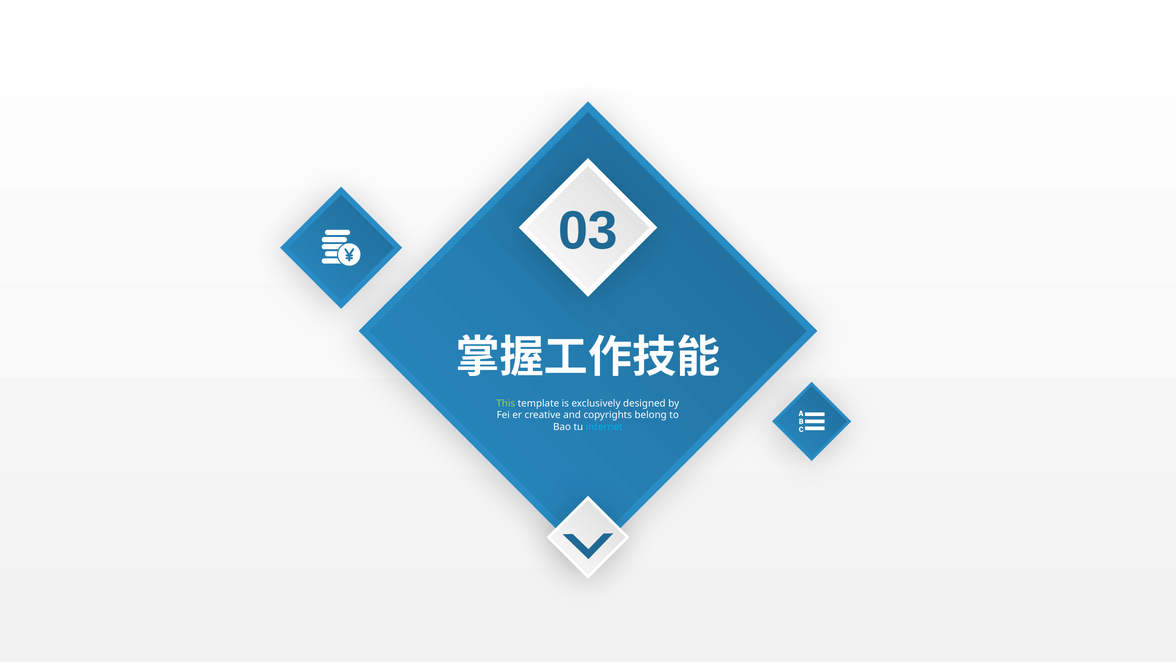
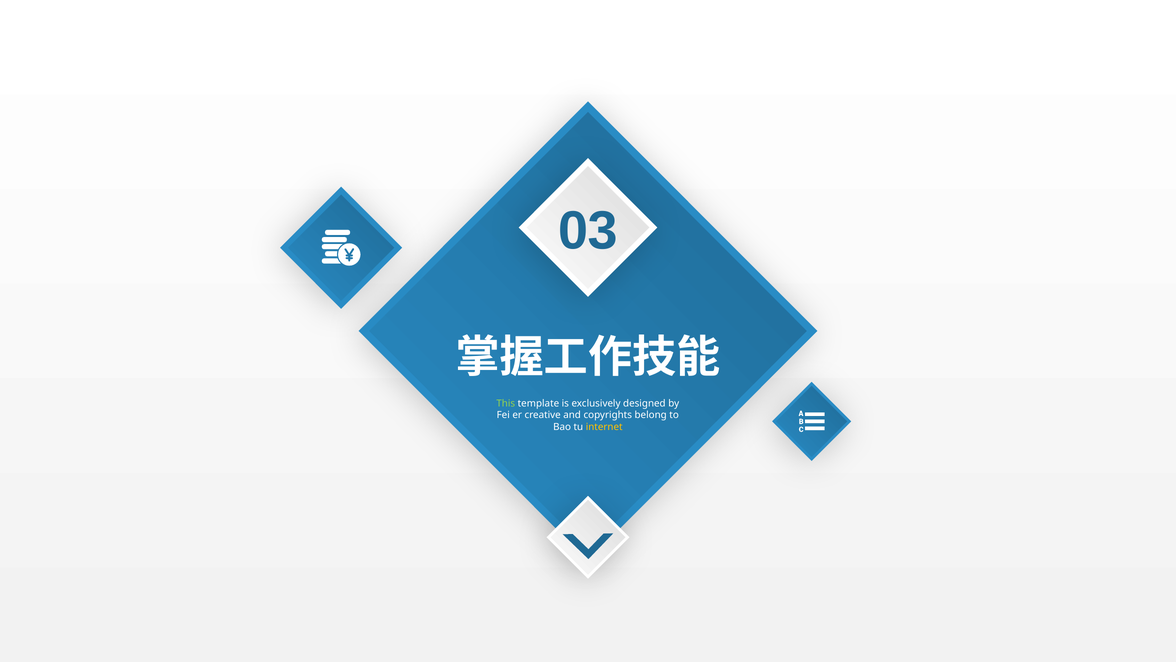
internet colour: light blue -> yellow (604, 426)
